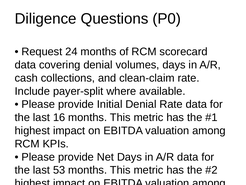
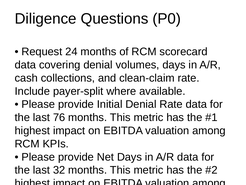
16: 16 -> 76 (59, 117)
53: 53 -> 32 (59, 170)
